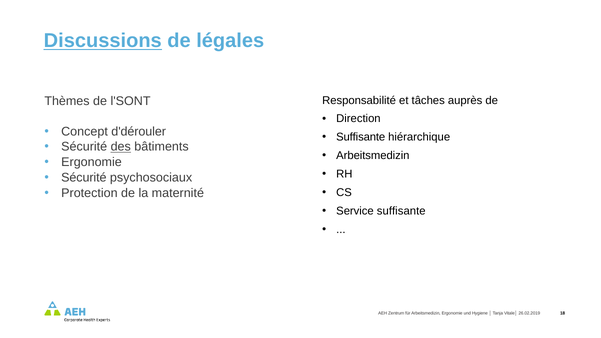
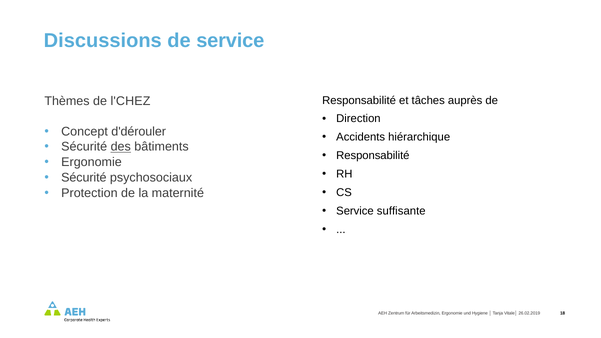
Discussions underline: present -> none (103, 41)
de légales: légales -> service (230, 41)
l'SONT: l'SONT -> l'CHEZ (130, 101)
Suffisante: Suffisante -> Accidents (361, 137)
Arbeitsmedizin: Arbeitsmedizin -> Responsabilité (373, 156)
